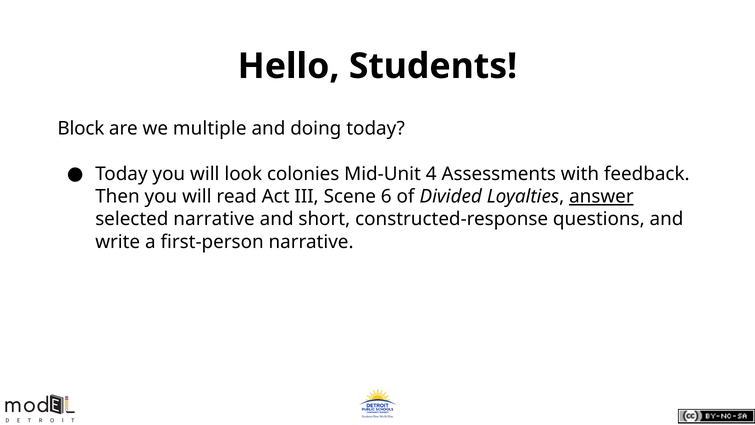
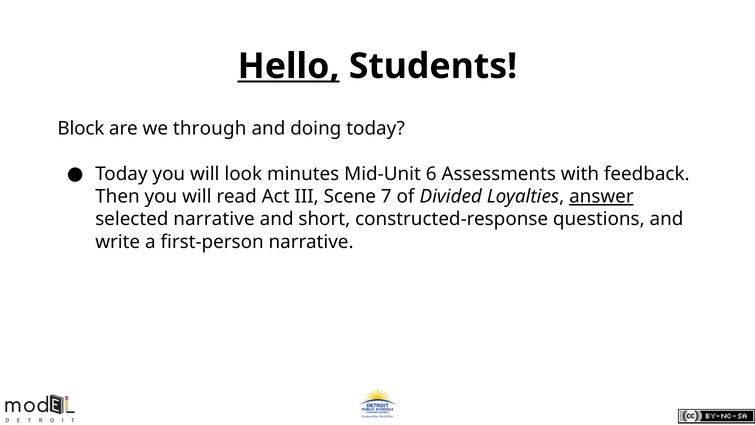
Hello underline: none -> present (289, 66)
multiple: multiple -> through (210, 129)
colonies: colonies -> minutes (303, 174)
4: 4 -> 6 (431, 174)
6: 6 -> 7 (386, 196)
